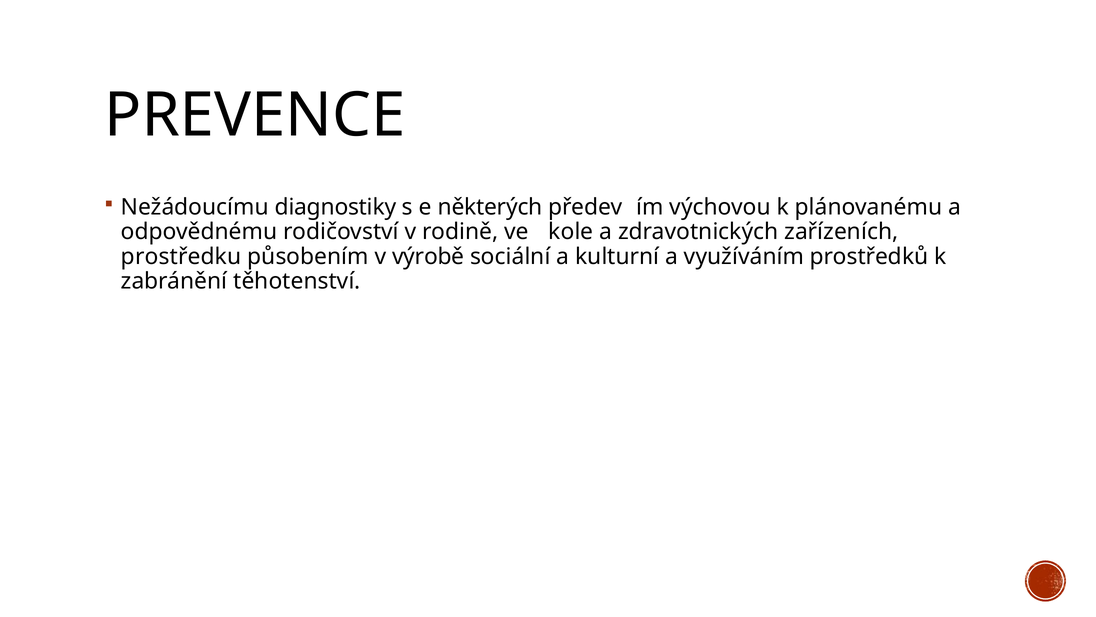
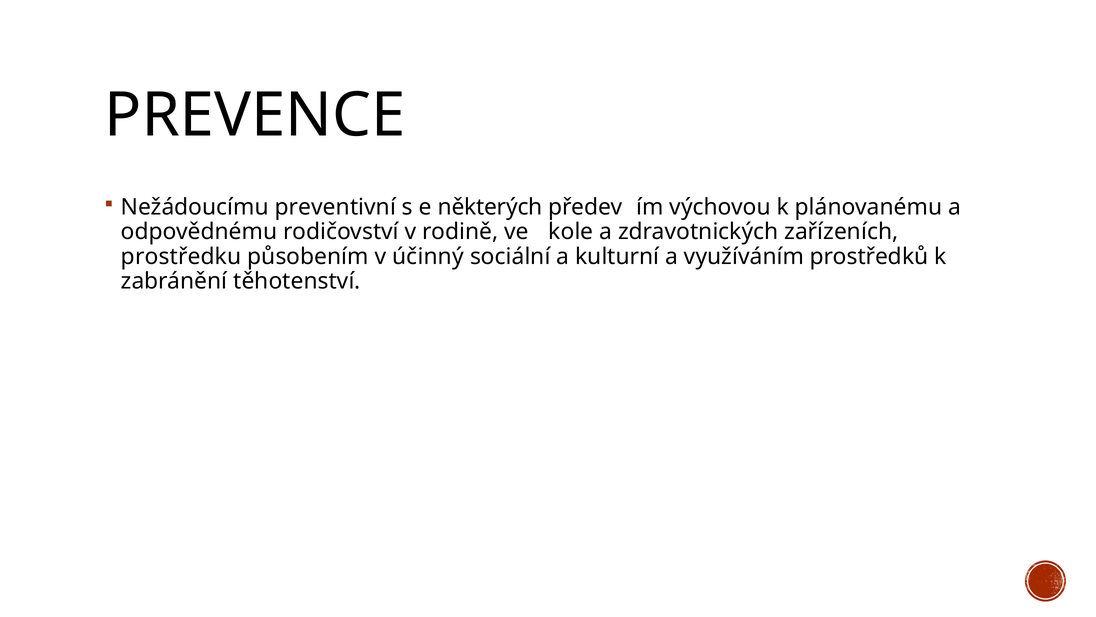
diagnostiky: diagnostiky -> preventivní (335, 207)
výrobě: výrobě -> účinný (428, 256)
